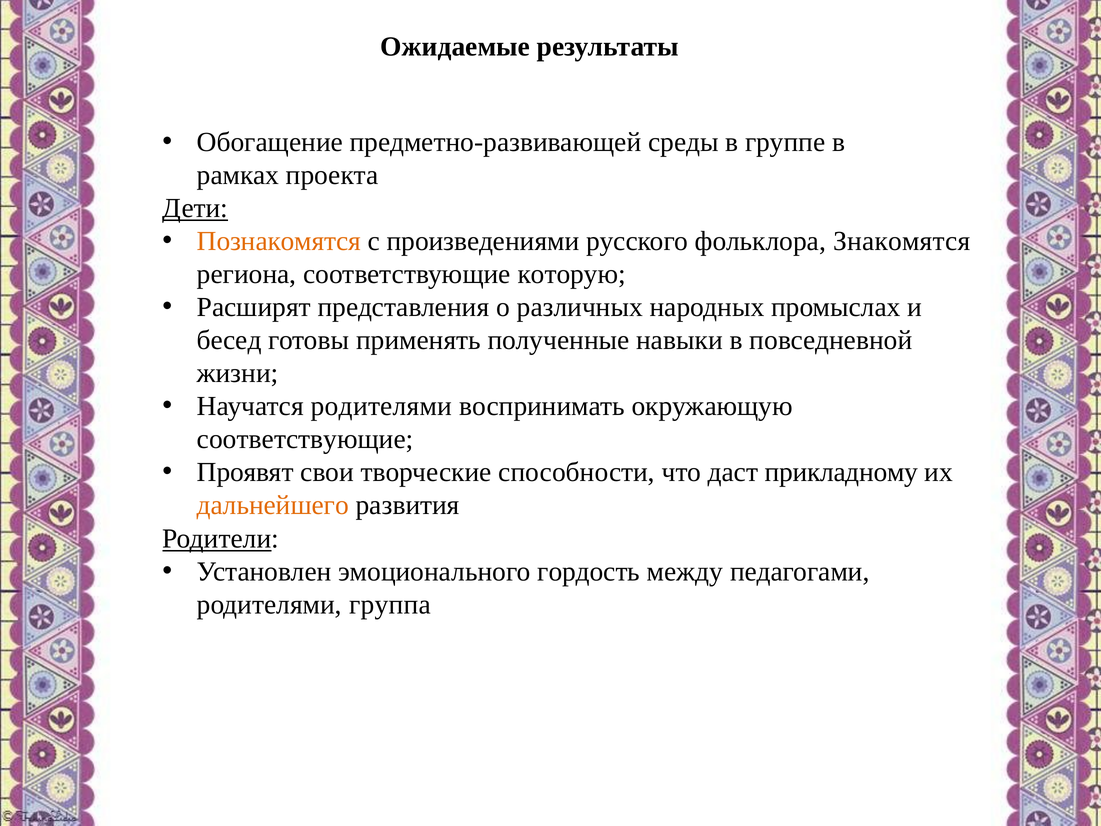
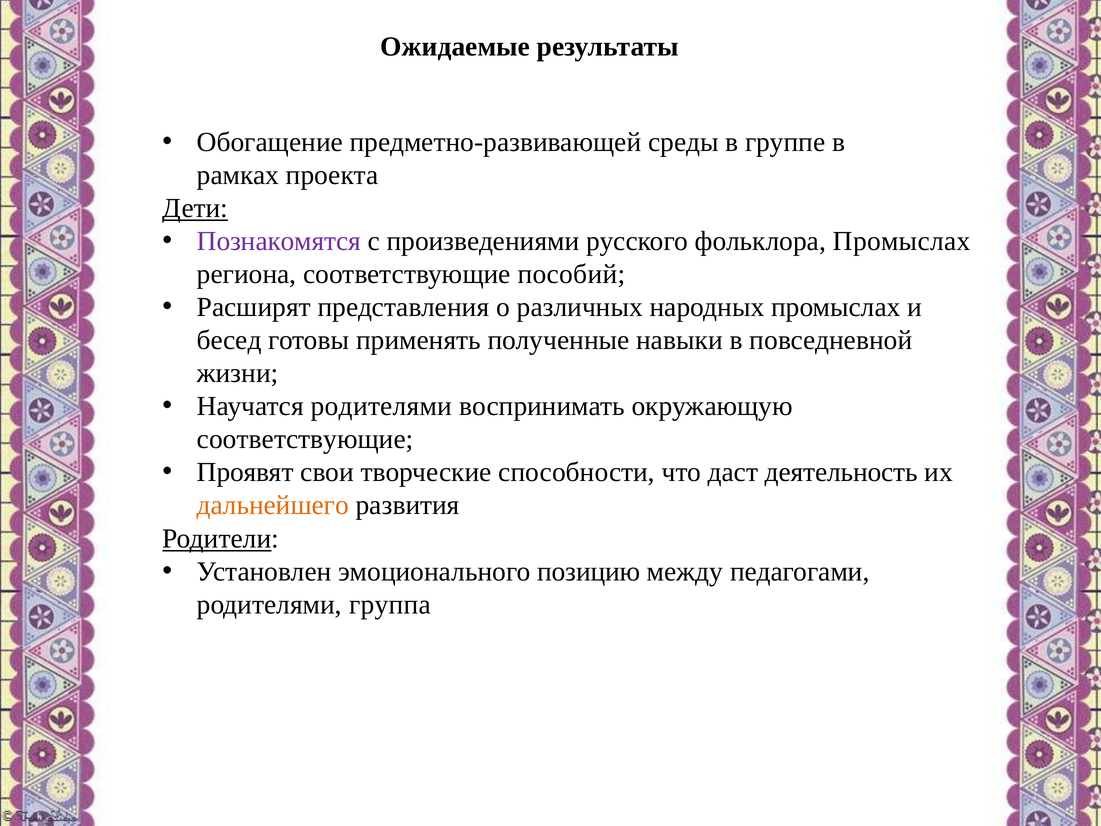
Познакомятся colour: orange -> purple (279, 241)
фольклора Знакомятся: Знакомятся -> Промыслах (902, 241)
которую: которую -> пособий (571, 274)
прикладному: прикладному -> деятельность (841, 472)
гордость: гордость -> позицию (589, 571)
